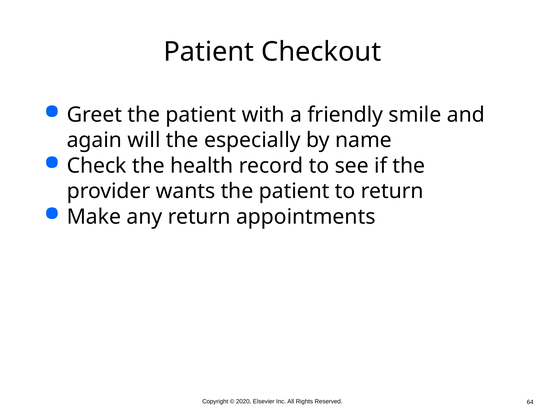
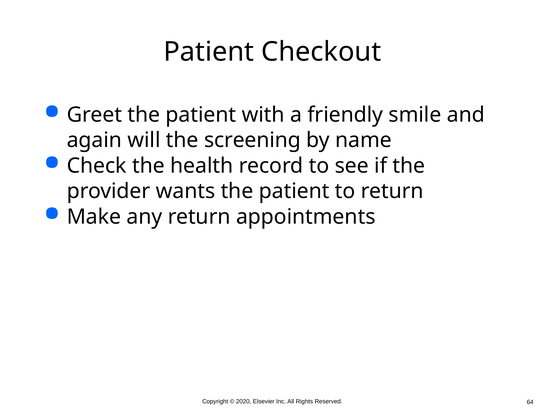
especially: especially -> screening (252, 140)
